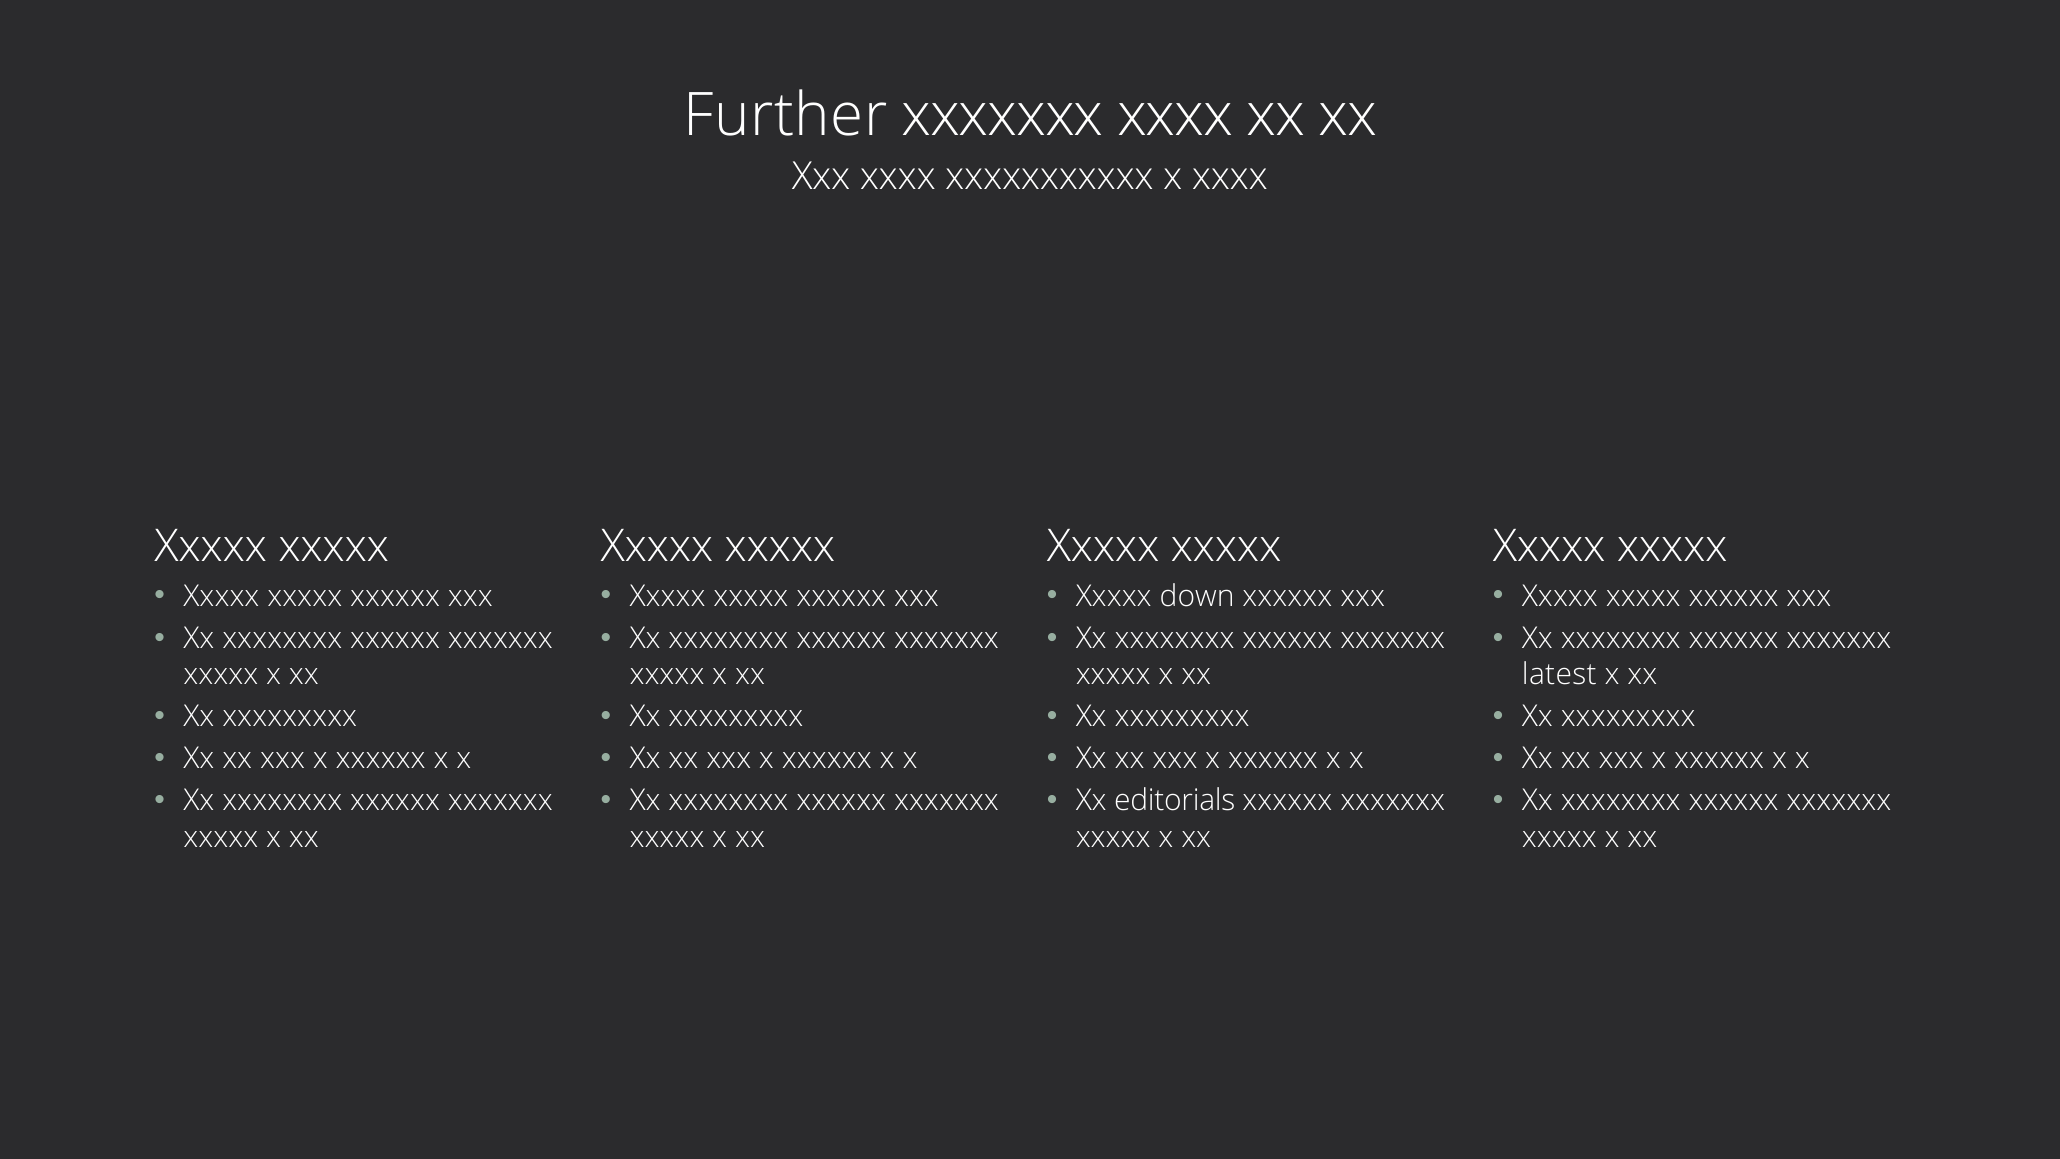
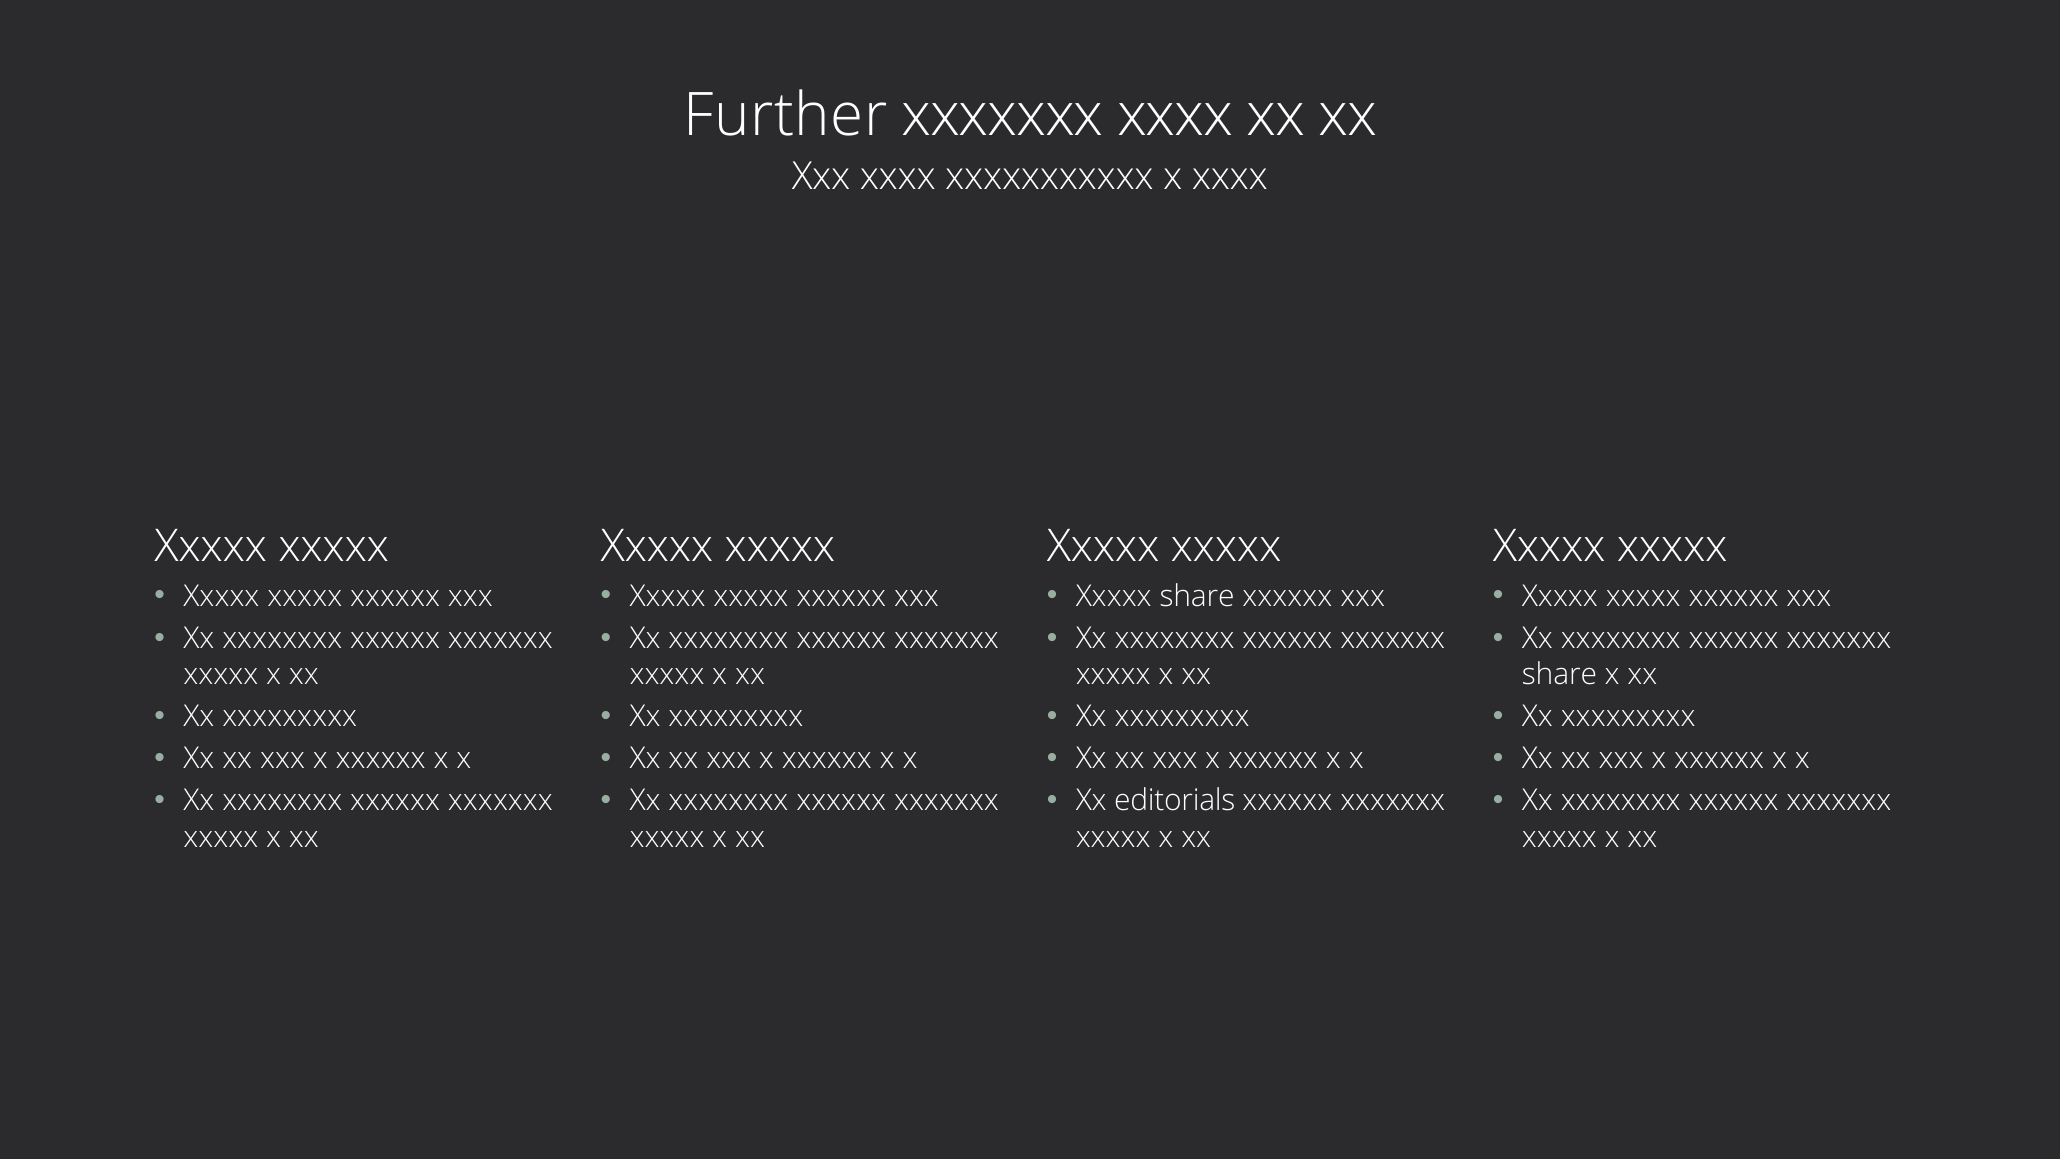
Xxxxx down: down -> share (1197, 596)
latest: latest -> share (1559, 675)
